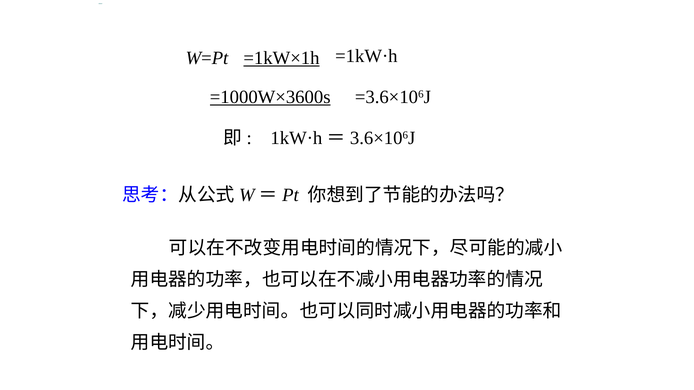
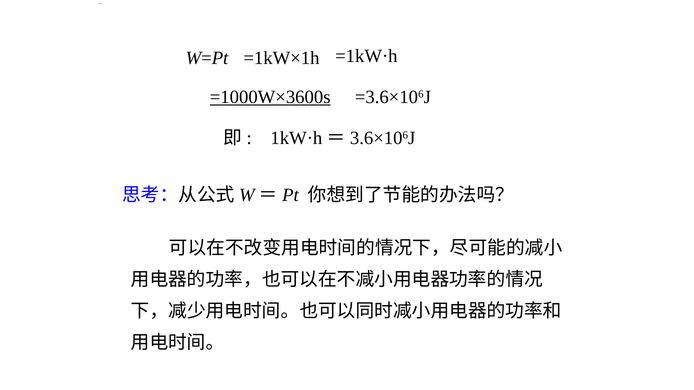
=1kW×1h underline: present -> none (281, 58)
